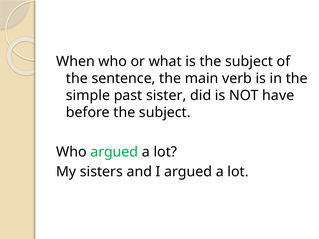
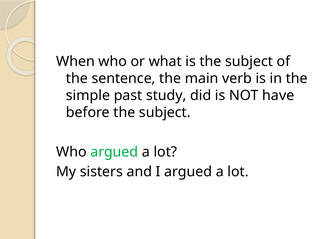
sister: sister -> study (166, 96)
